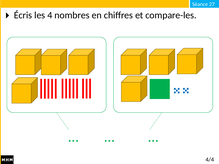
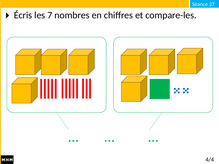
4: 4 -> 7 (50, 15)
